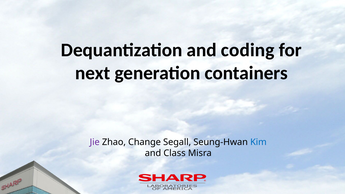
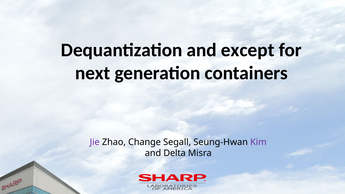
coding: coding -> except (248, 50)
Kim colour: blue -> purple (258, 142)
Class: Class -> Delta (175, 153)
